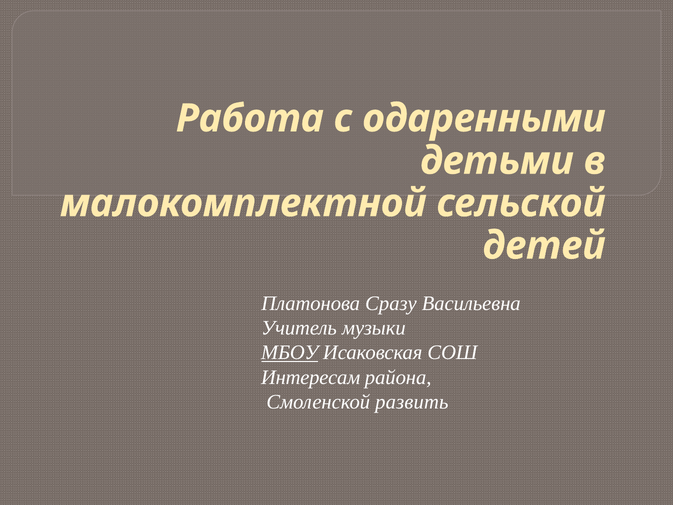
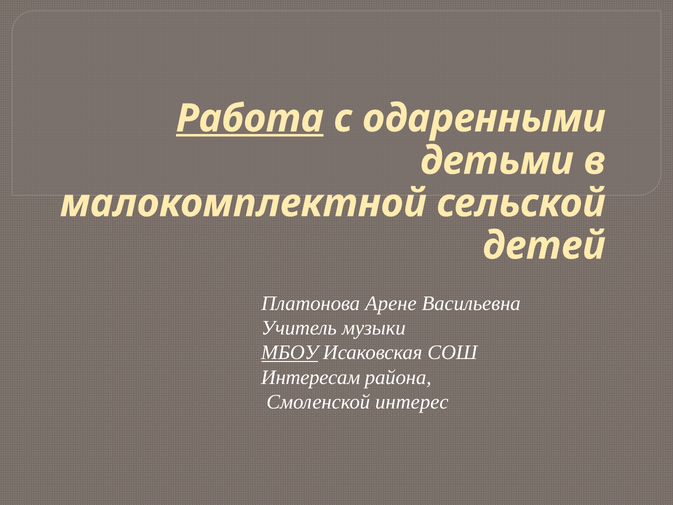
Работа underline: none -> present (250, 118)
Сразу: Сразу -> Арене (391, 303)
развить: развить -> интерес (412, 402)
